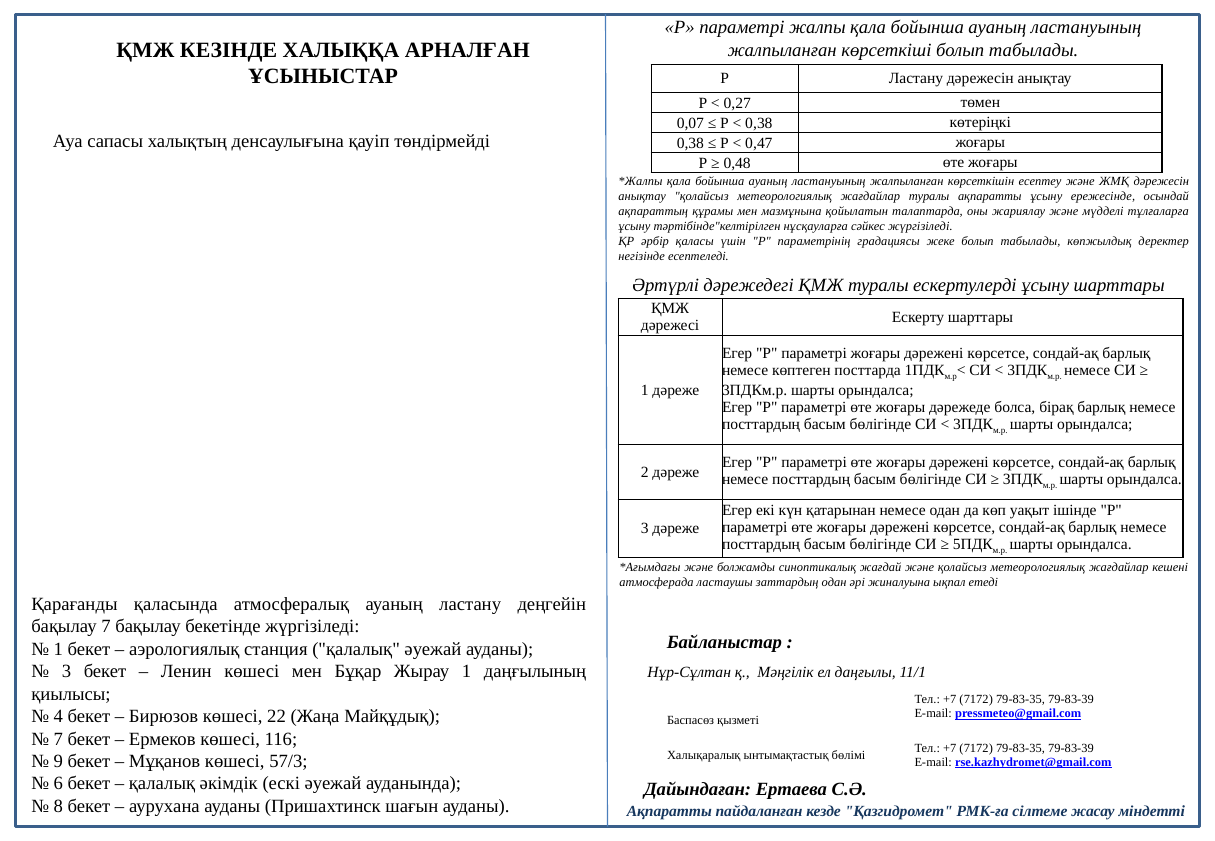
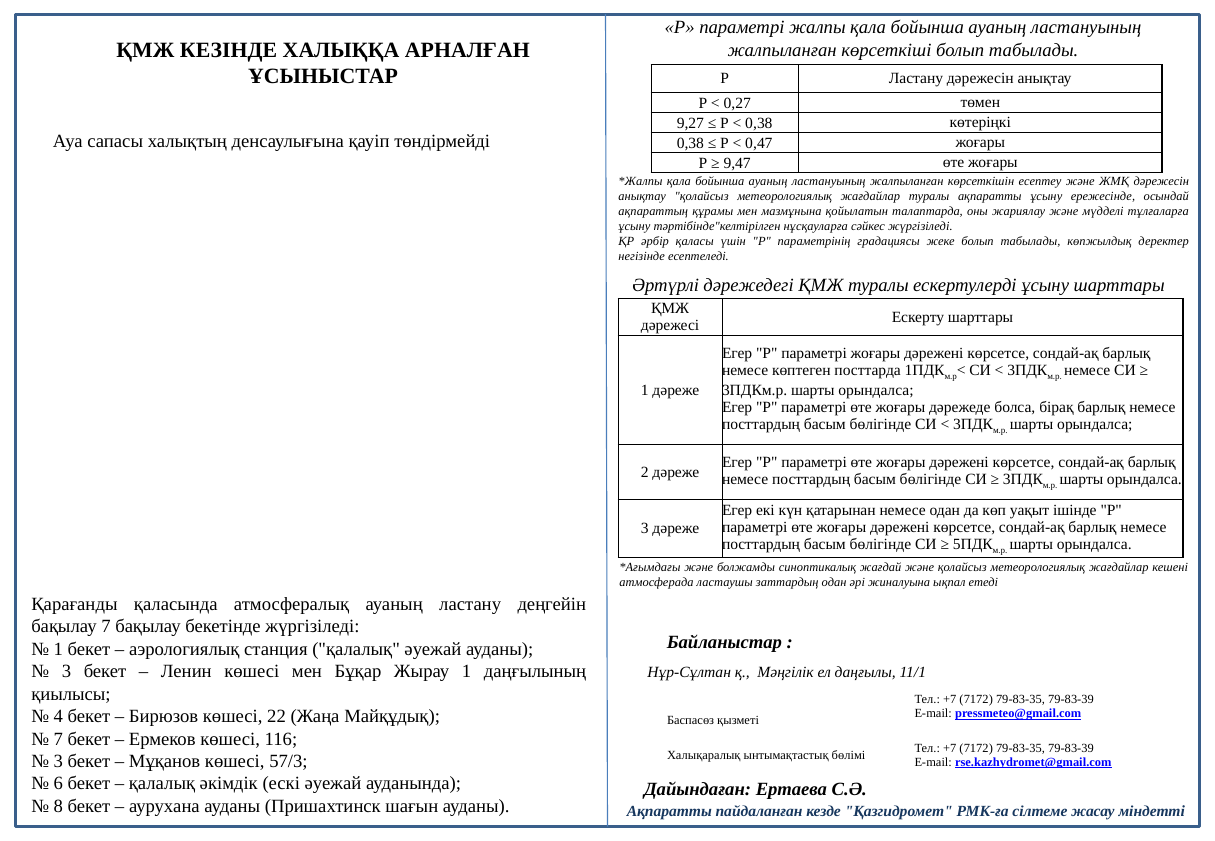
0,07: 0,07 -> 9,27 (690, 123)
0,48: 0,48 -> 9,47 (737, 163)
9: 9 -> 3 (58, 761)
